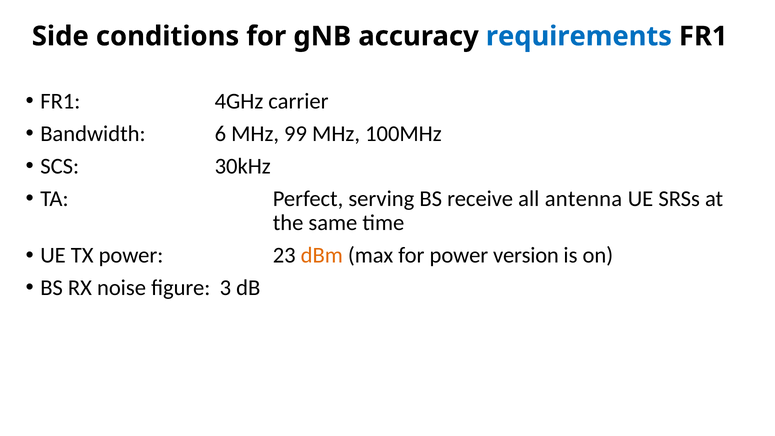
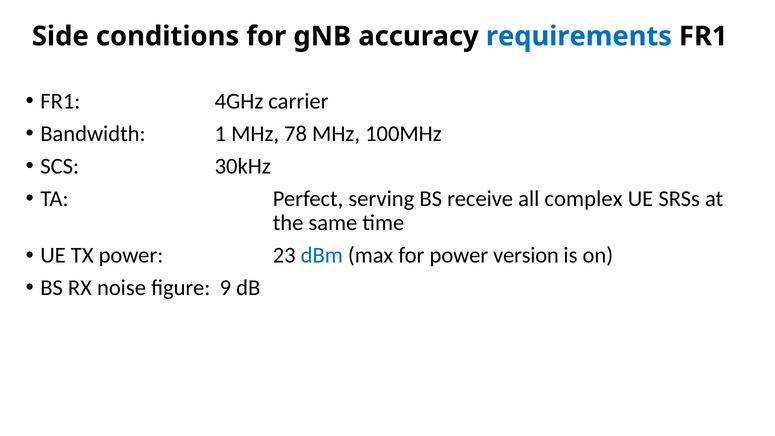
6: 6 -> 1 (220, 134)
99: 99 -> 78 (296, 134)
antenna: antenna -> complex (584, 199)
dBm colour: orange -> blue (322, 255)
3: 3 -> 9 (225, 288)
